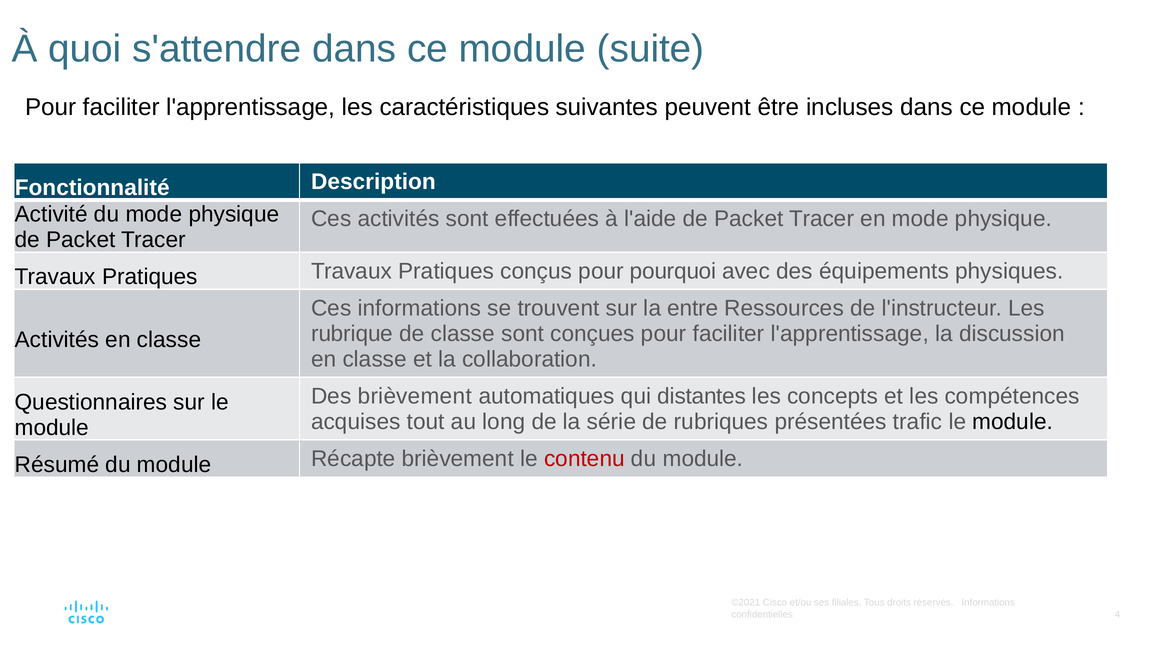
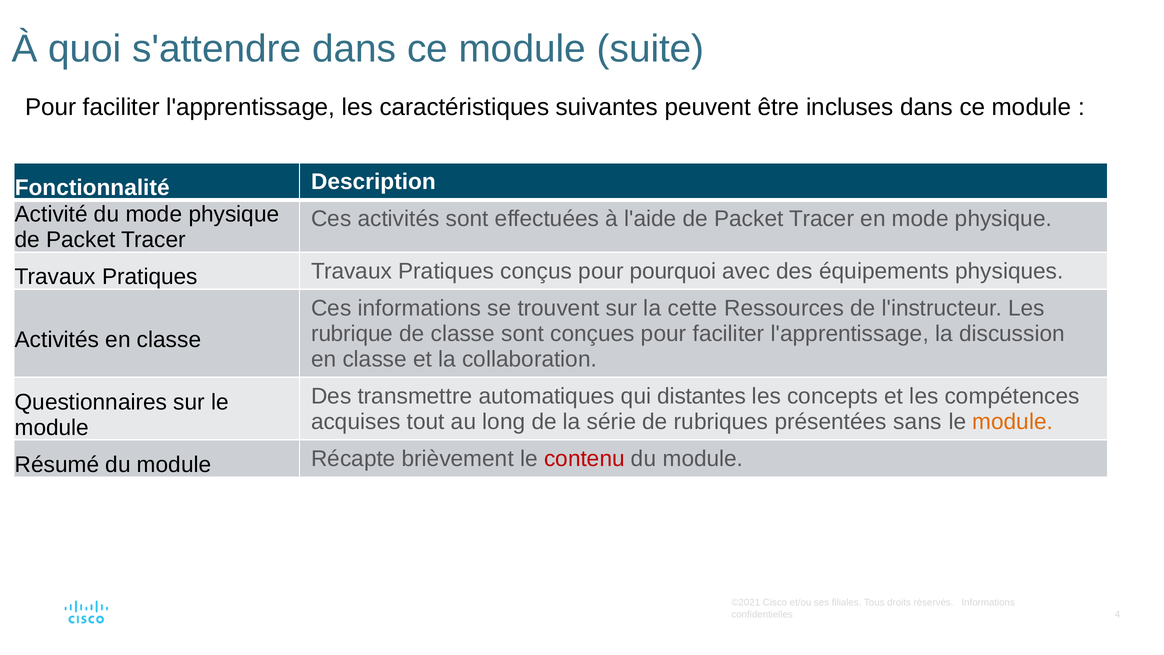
entre: entre -> cette (693, 308)
Des brièvement: brièvement -> transmettre (415, 396)
trafic: trafic -> sans (918, 422)
module colour: black -> orange (1013, 422)
